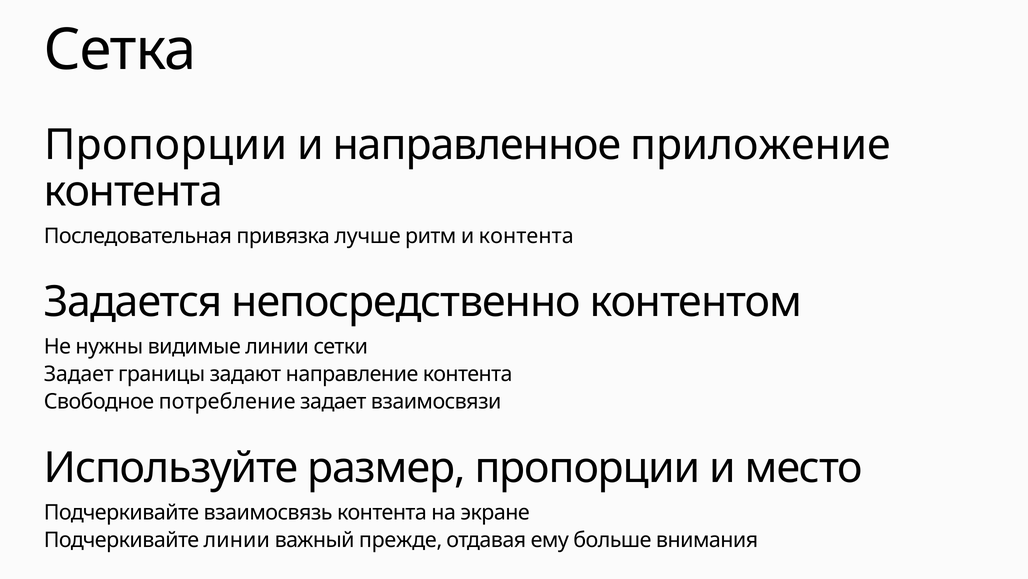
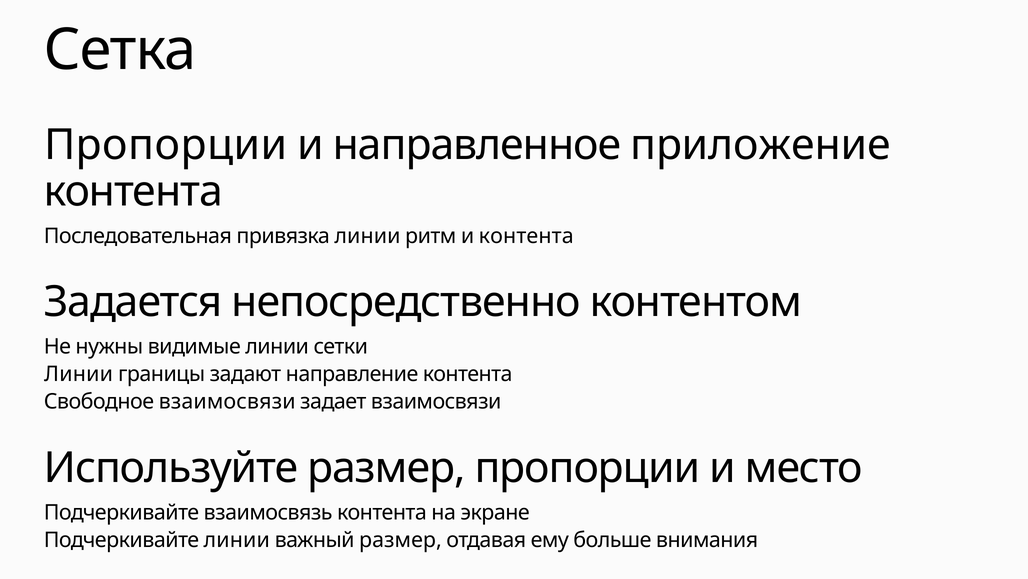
привязка лучше: лучше -> линии (367, 236)
Задает: Задает -> Линии (79, 374)
Свободное потребление: потребление -> взаимосвязи (227, 401)
важный прежде: прежде -> размер (400, 540)
